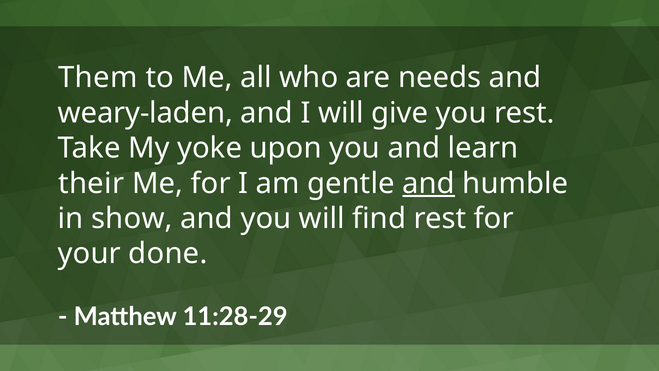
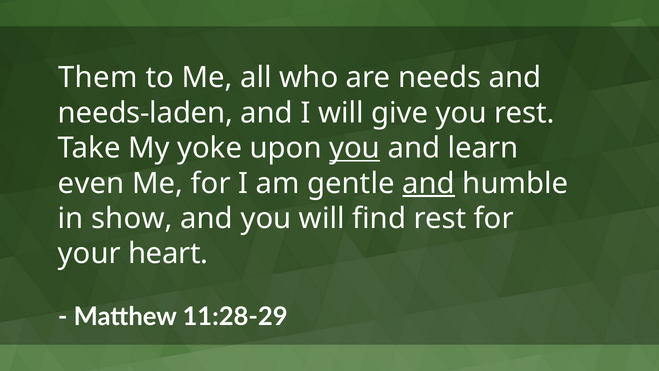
weary-laden: weary-laden -> needs-laden (145, 113)
you underline: none -> present (355, 148)
their: their -> even (91, 183)
done: done -> heart (168, 254)
